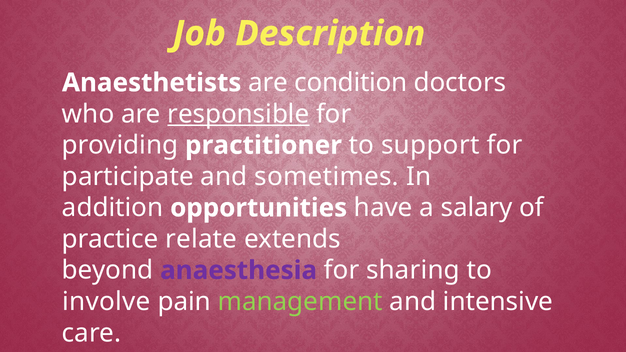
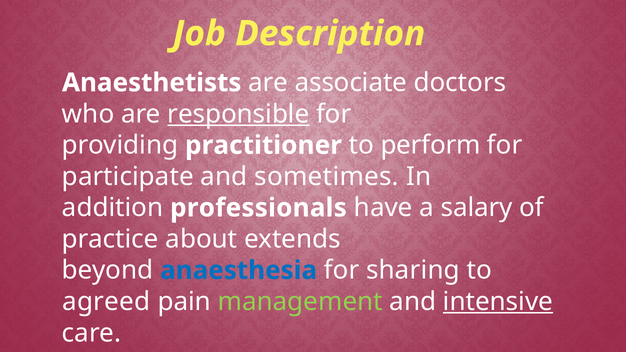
condition: condition -> associate (351, 83)
support: support -> perform (431, 145)
opportunities: opportunities -> professionals (258, 208)
relate: relate -> about (201, 239)
anaesthesia colour: purple -> blue (239, 270)
involve: involve -> agreed (106, 302)
intensive underline: none -> present (498, 302)
